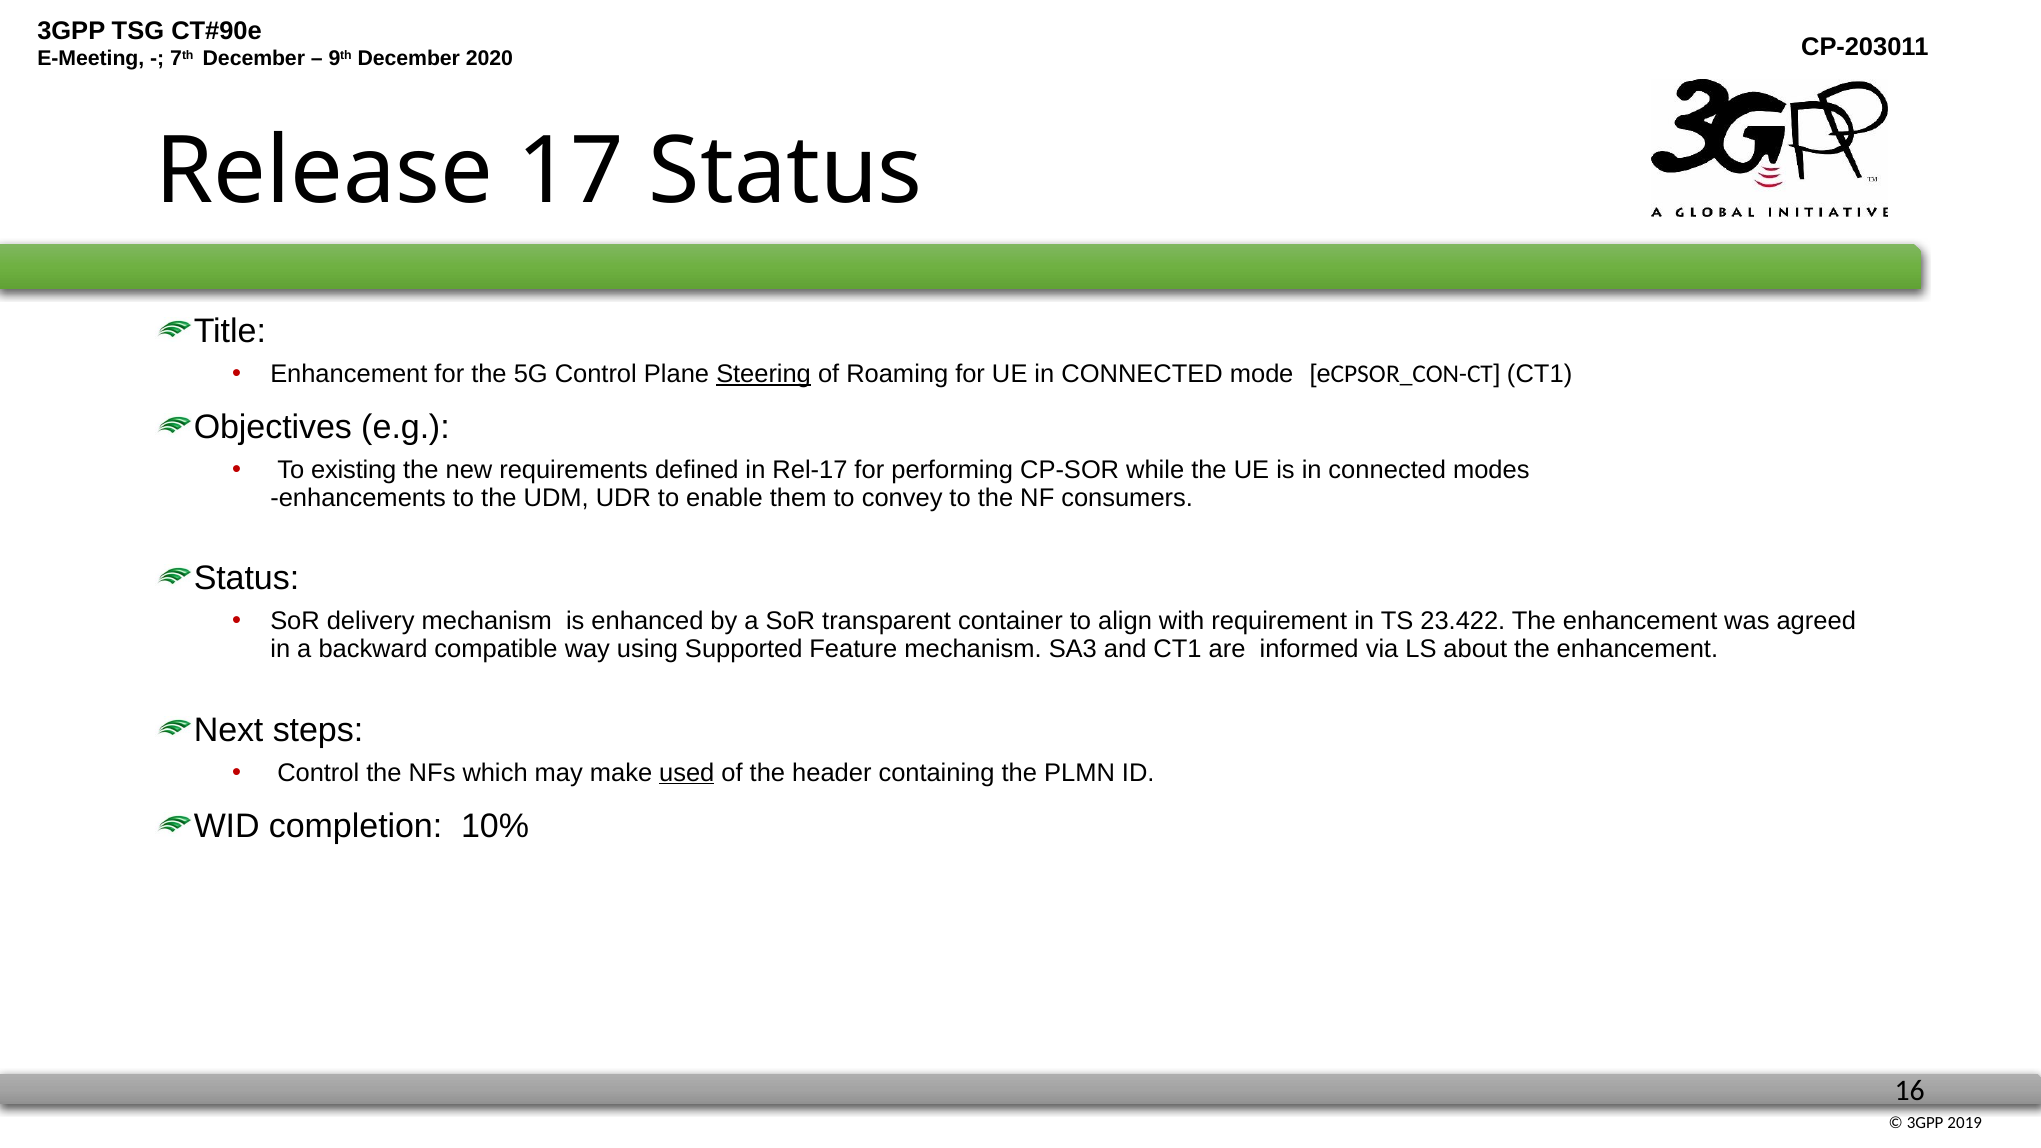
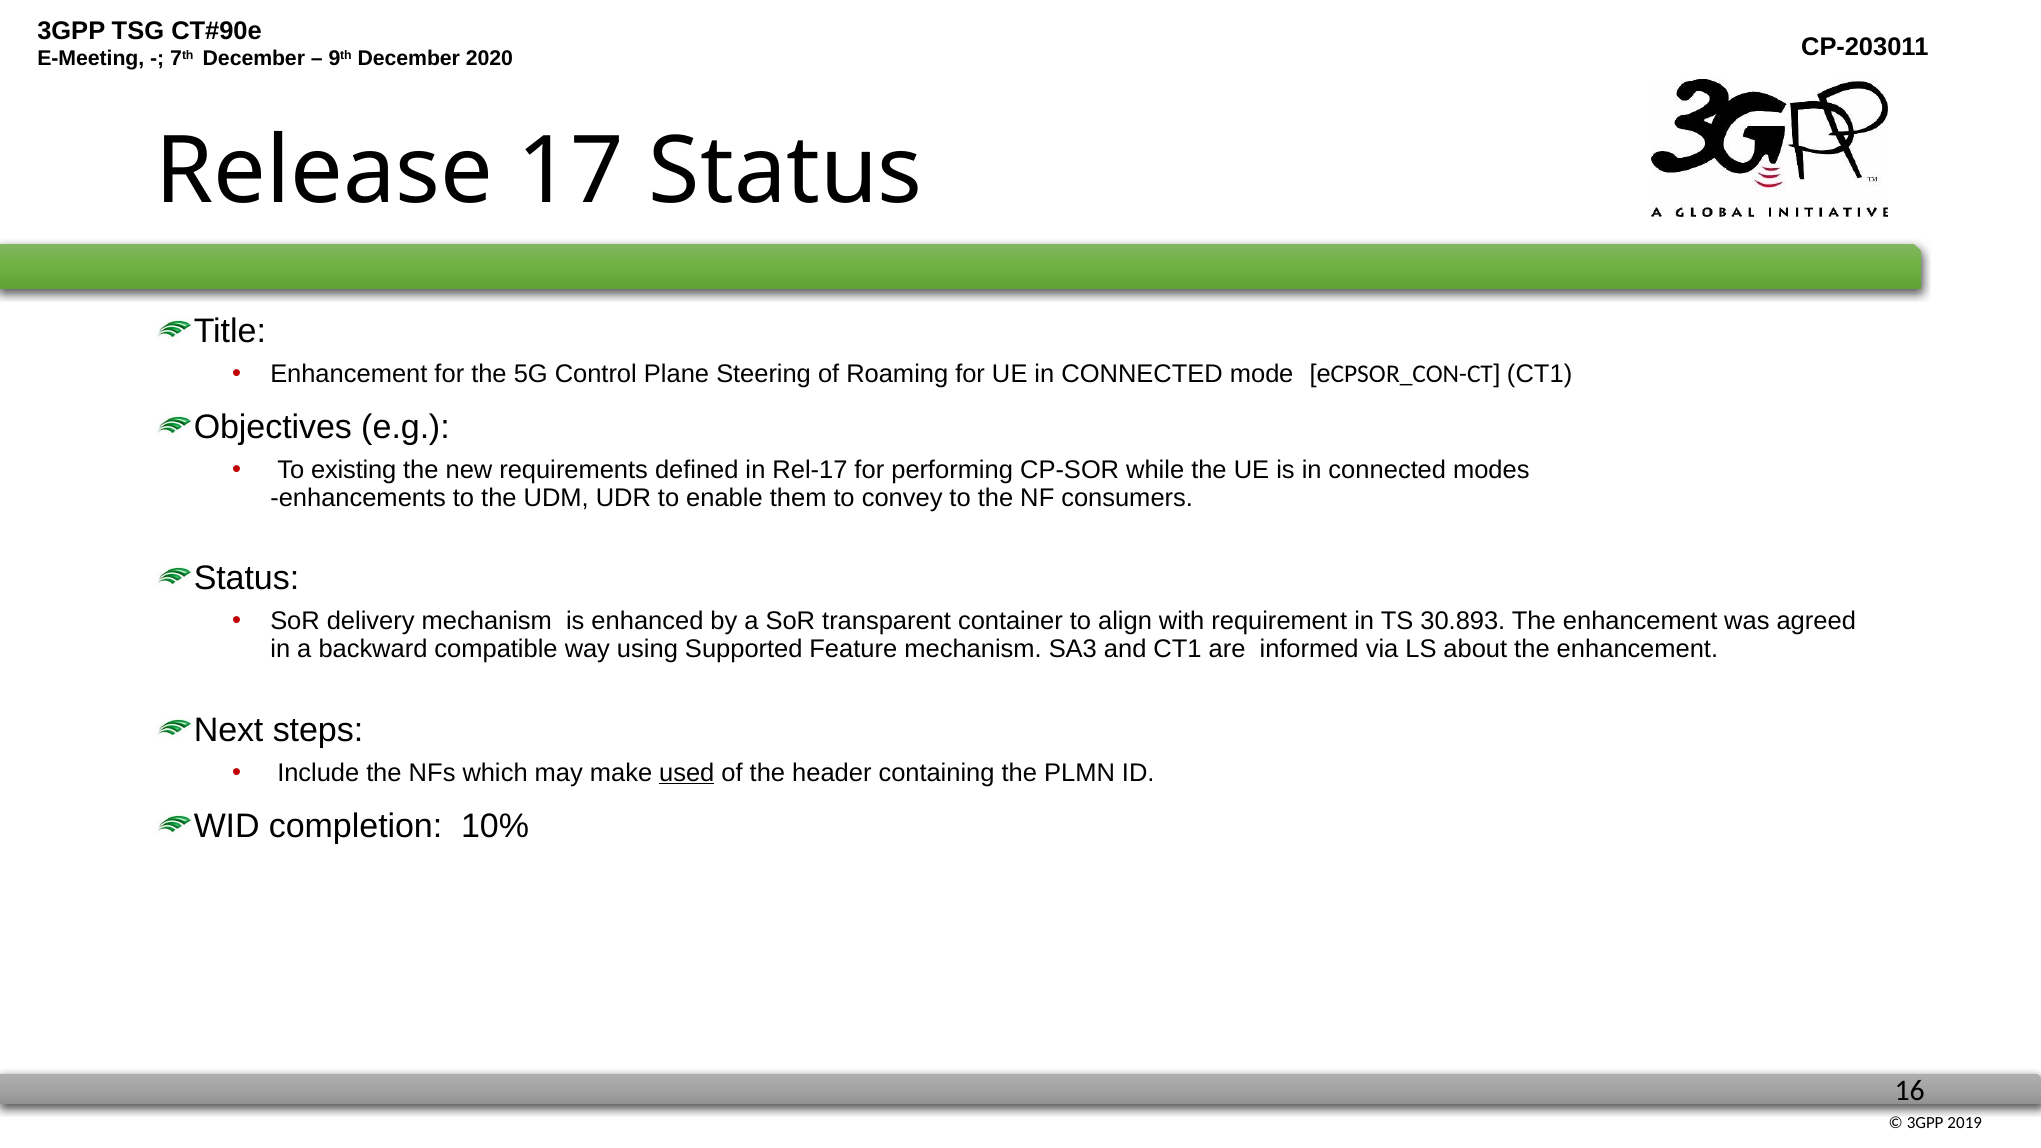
Steering underline: present -> none (764, 374)
23.422: 23.422 -> 30.893 (1463, 622)
Control: Control -> Include (318, 773)
